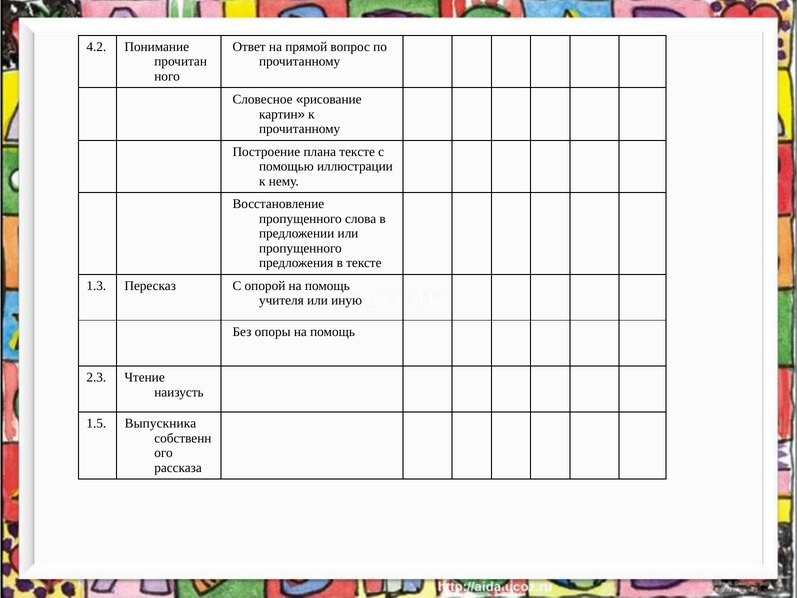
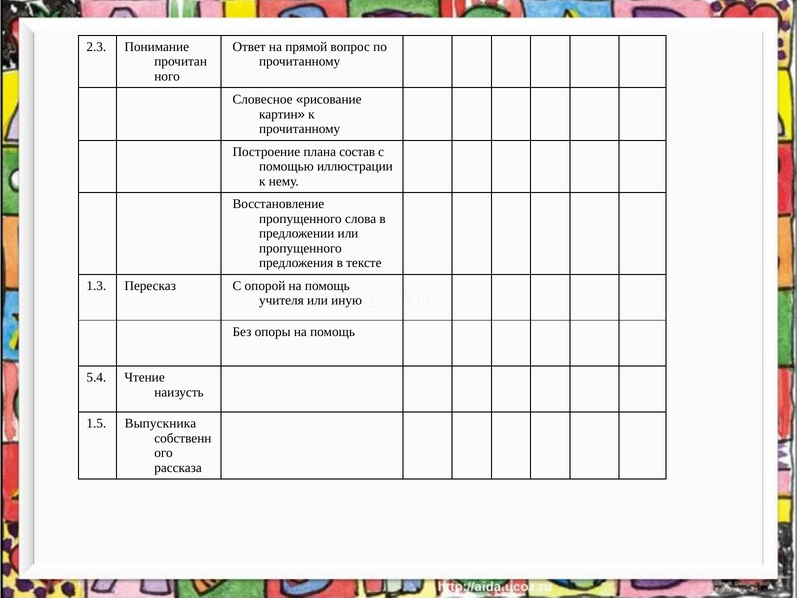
4.2: 4.2 -> 2.3 (96, 47)
плана тексте: тексте -> состав (357, 152)
2.3: 2.3 -> 5.4 (96, 377)
